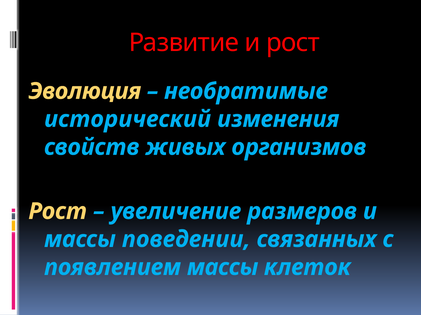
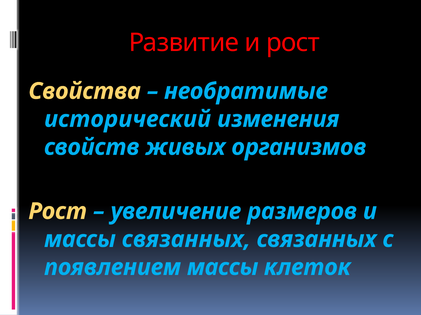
Эволюция: Эволюция -> Свойства (85, 91)
массы поведении: поведении -> связанных (186, 240)
